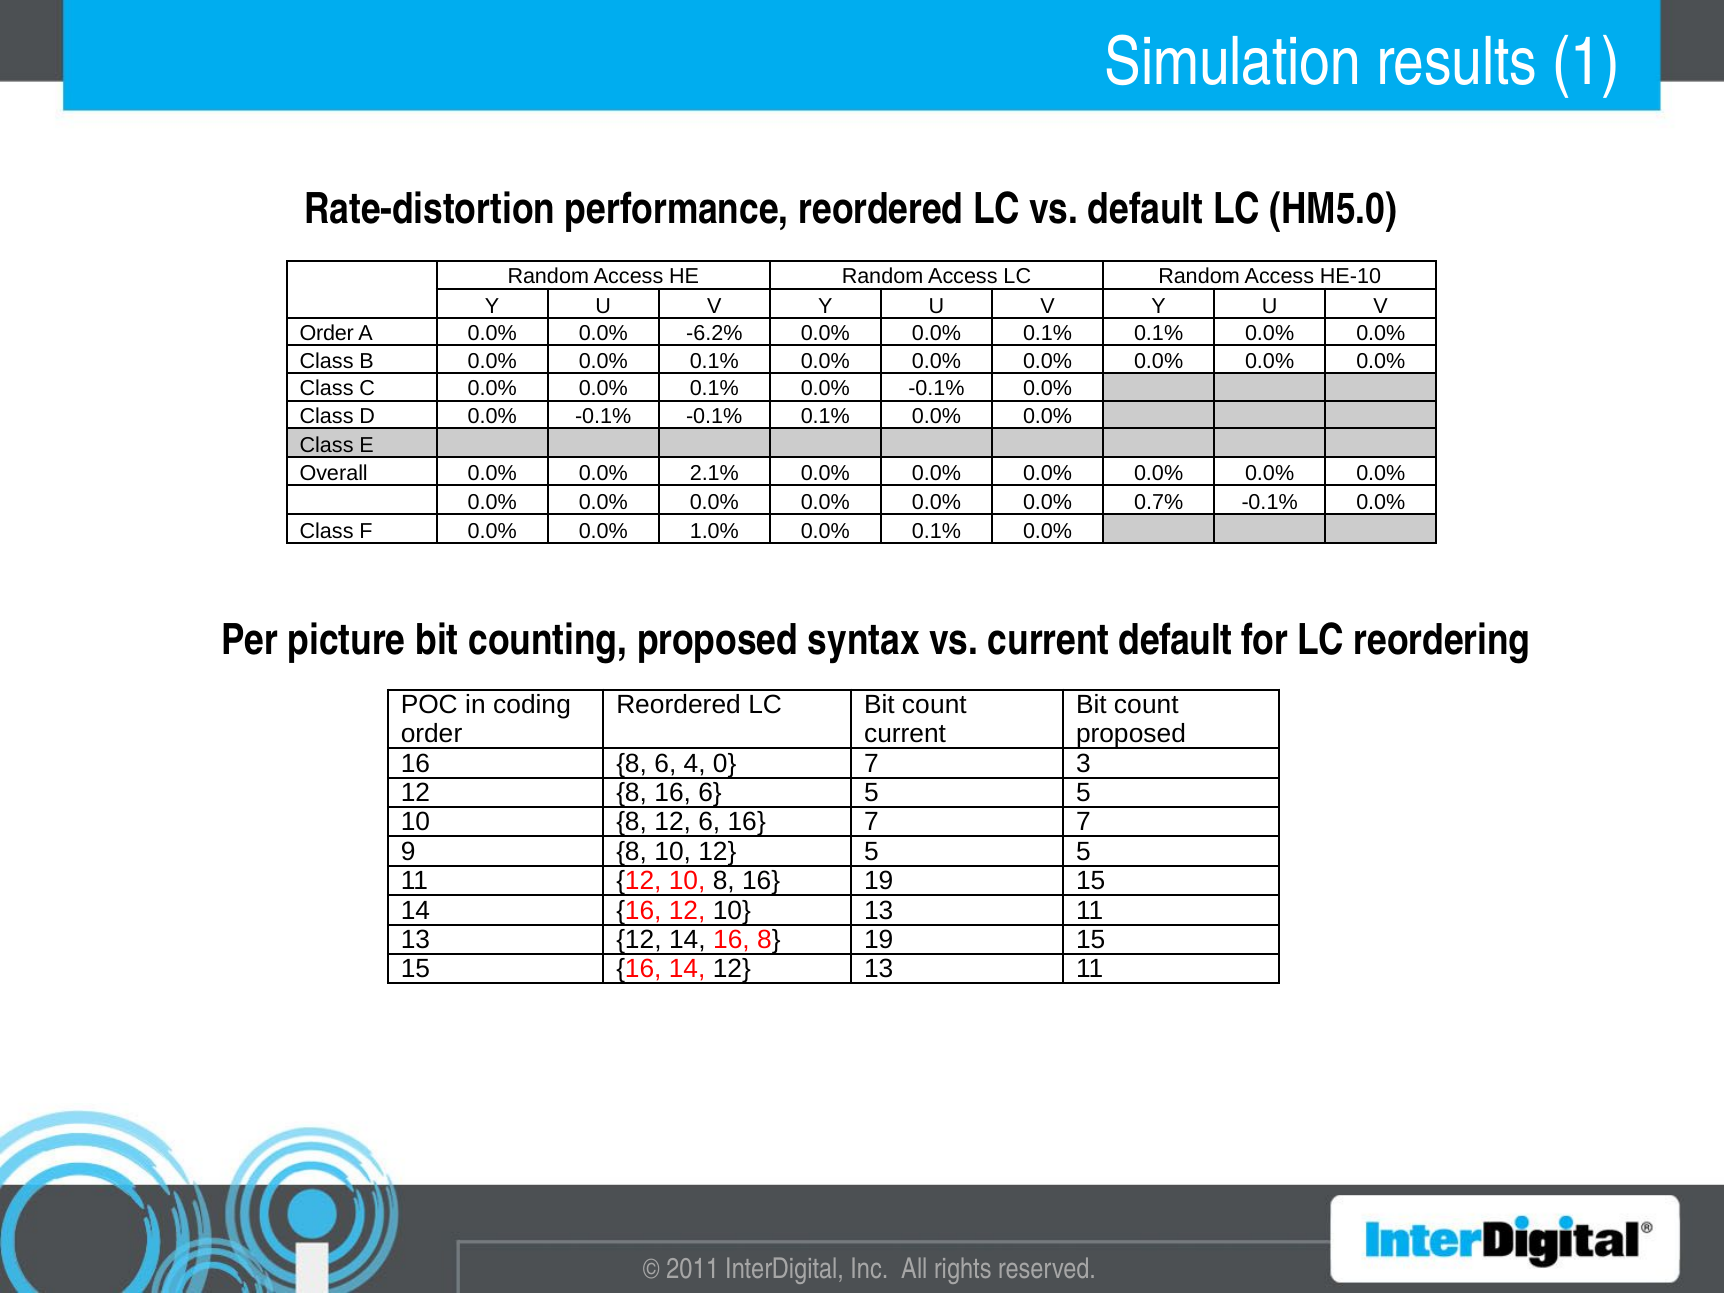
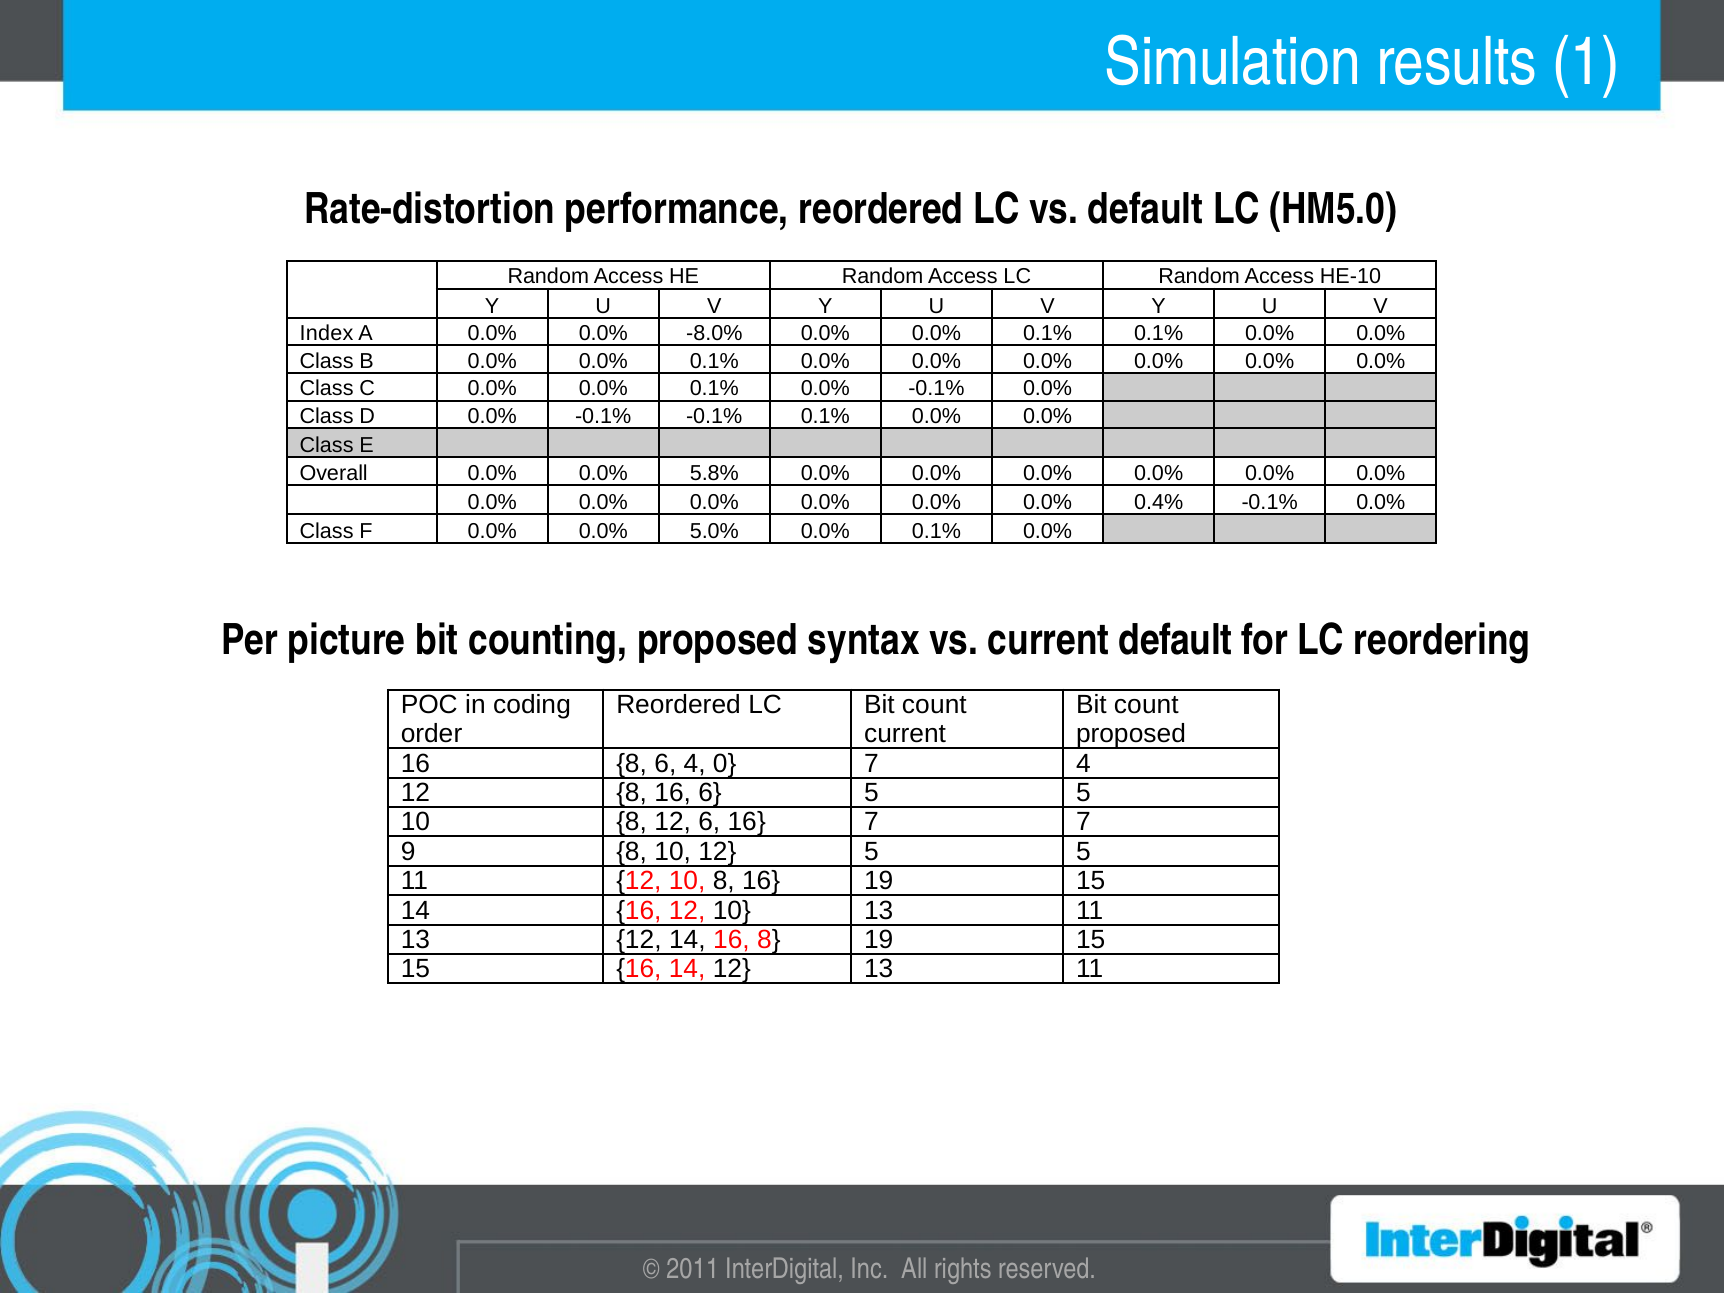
Order: Order -> Index (327, 334)
-6.2%: -6.2% -> -8.0% (714, 334)
2.1%: 2.1% -> 5.8% (714, 473)
0.7%: 0.7% -> 0.4% (1159, 502)
1.0%: 1.0% -> 5.0% (714, 532)
7 3: 3 -> 4 (1083, 763)
